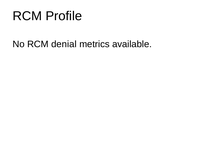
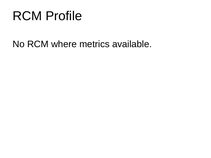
denial: denial -> where (64, 44)
